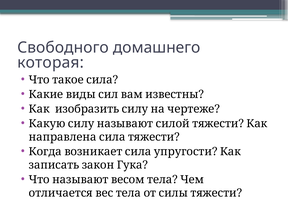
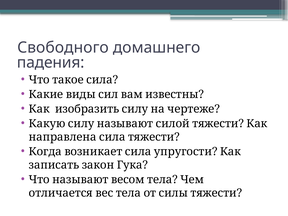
которая: которая -> падения (51, 63)
